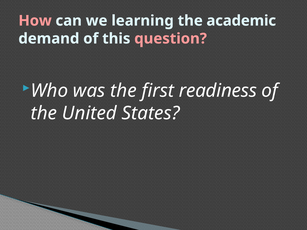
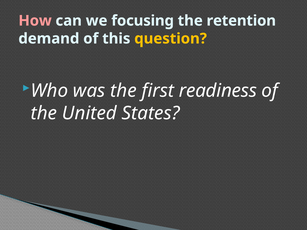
learning: learning -> focusing (143, 21)
academic: academic -> retention (241, 21)
question colour: pink -> yellow (171, 39)
